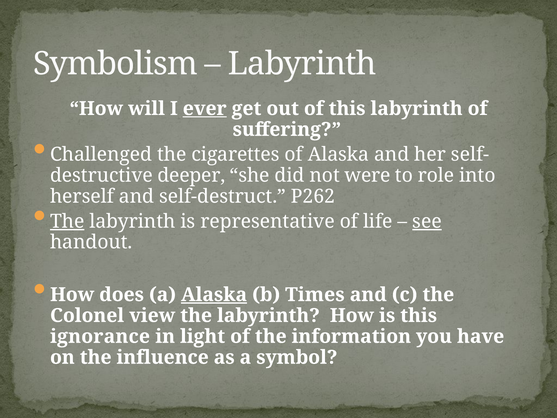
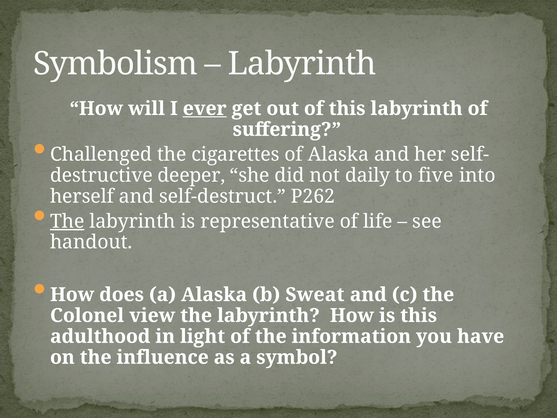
were: were -> daily (368, 175)
role: role -> five (436, 175)
see underline: present -> none (427, 221)
Alaska underline: present -> none (214, 295)
Times: Times -> Sweat (315, 295)
ignorance: ignorance -> adulthood (100, 336)
